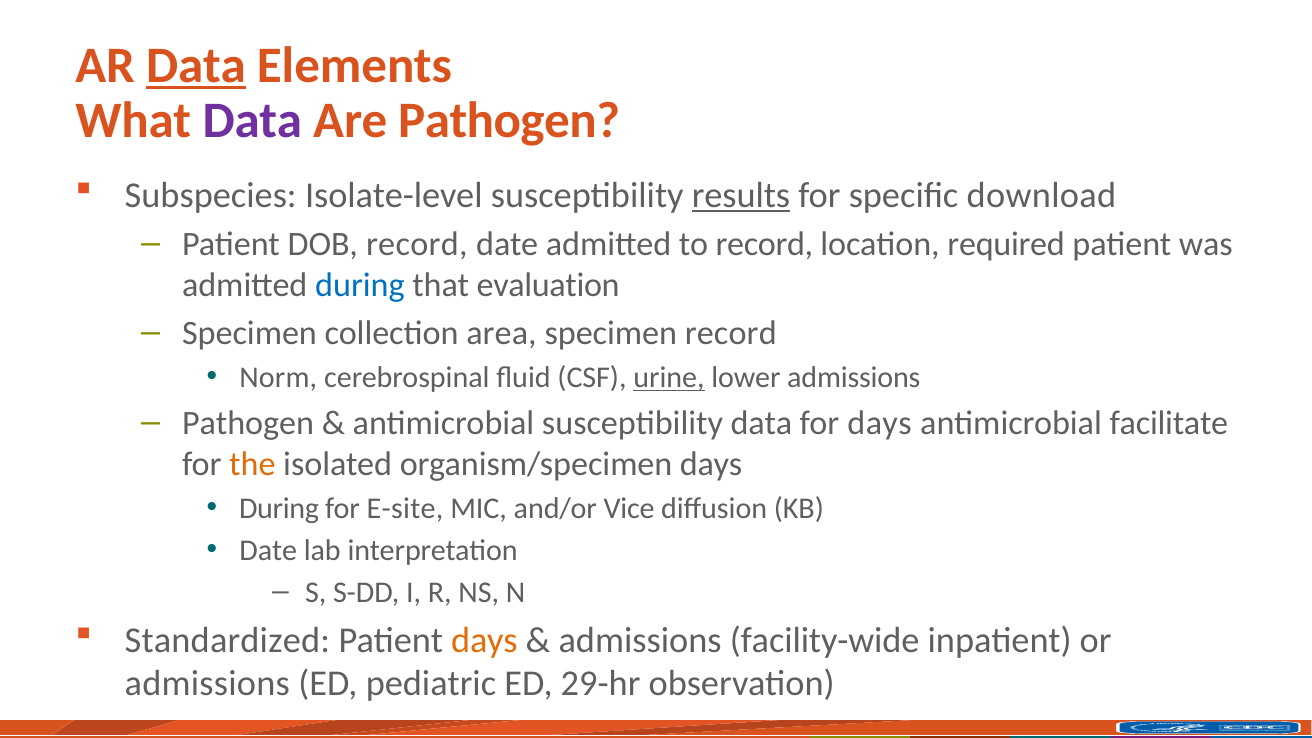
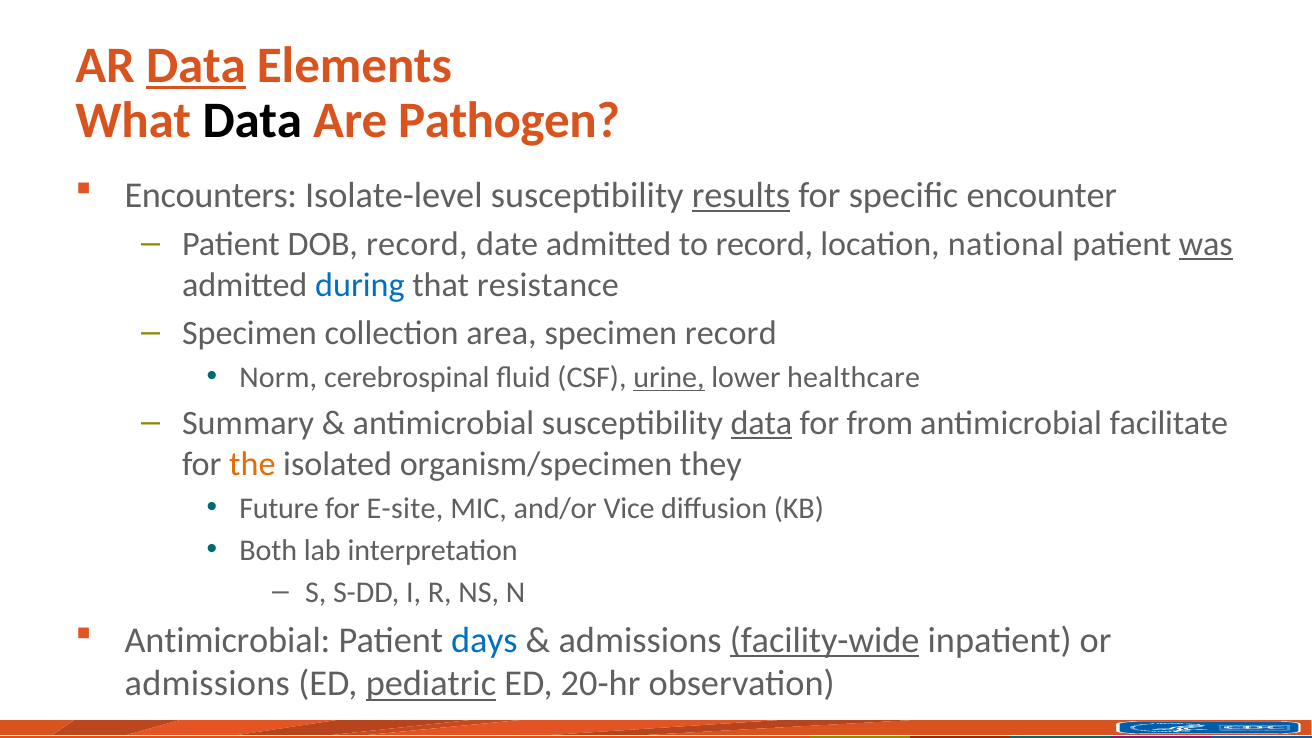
Data colour: purple -> black (252, 121)
Subspecies: Subspecies -> Encounters (211, 196)
download: download -> encounter (1042, 196)
required: required -> national (1006, 245)
was underline: none -> present (1206, 245)
evaluation: evaluation -> resistance (548, 286)
lower admissions: admissions -> healthcare (854, 378)
Pathogen: Pathogen -> Summary (248, 423)
data underline: none -> present (761, 423)
for days: days -> from (880, 423)
organism/specimen days: days -> they (711, 464)
During: During -> Future (279, 508)
Date: Date -> Both (268, 551)
Standardized: Standardized -> Antimicrobial (228, 640)
days colour: orange -> blue (484, 640)
facility-wide underline: none -> present (825, 640)
pediatric underline: none -> present (431, 684)
29-hr: 29-hr -> 20-hr (601, 684)
